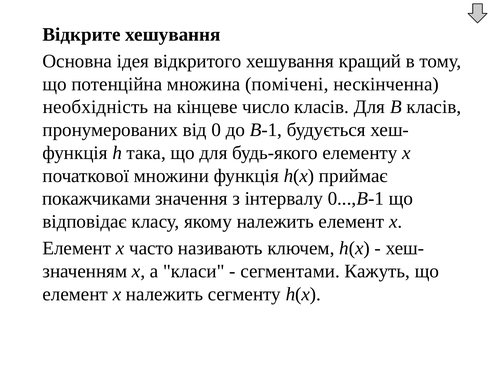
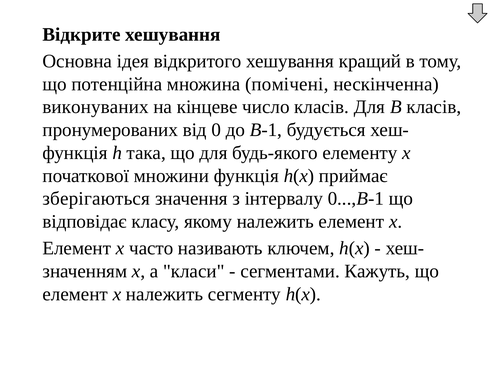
необхідність: необхідність -> виконуваних (96, 107)
покажчиками: покажчиками -> зберігаються (96, 199)
